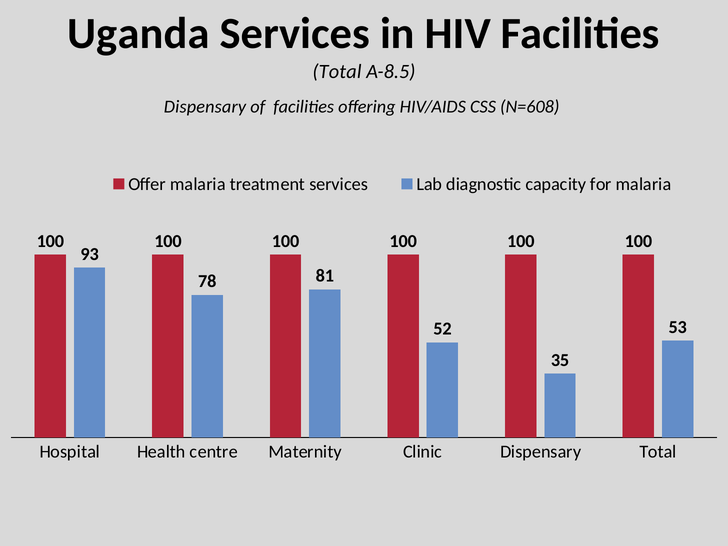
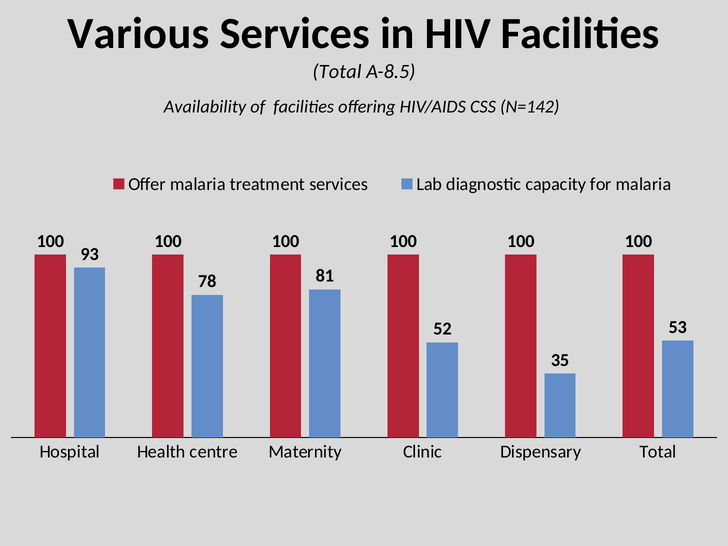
Uganda: Uganda -> Various (138, 33)
Dispensary: Dispensary -> Availability (205, 107)
N=608: N=608 -> N=142 (530, 107)
